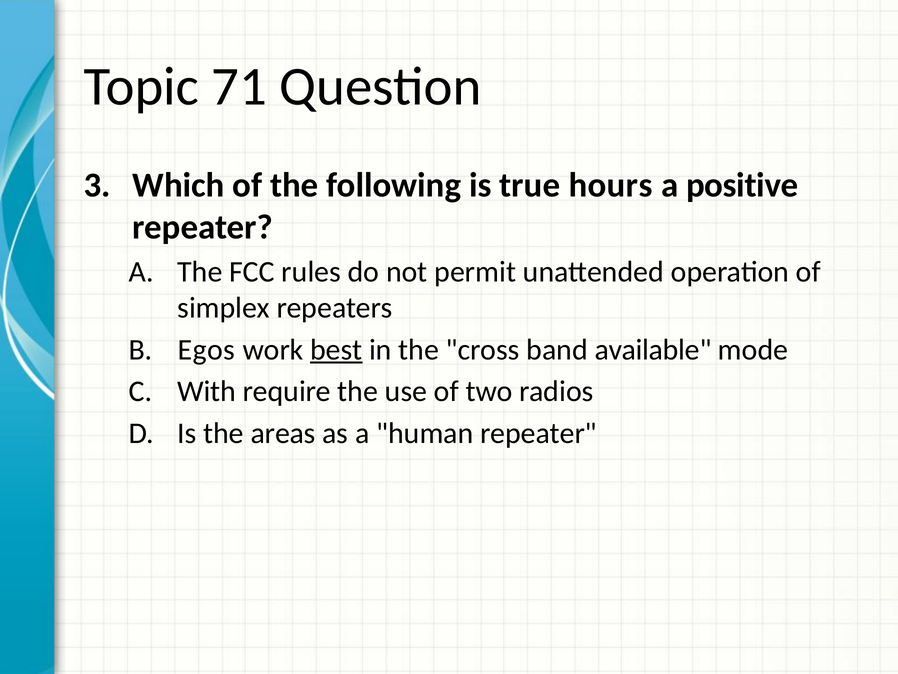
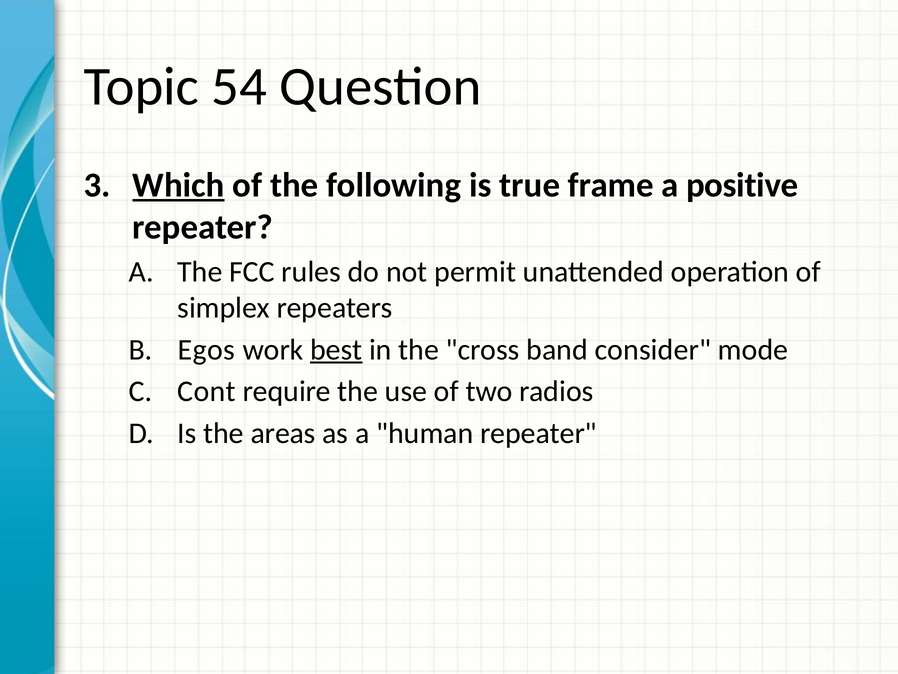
71: 71 -> 54 (239, 86)
Which underline: none -> present (179, 185)
hours: hours -> frame (611, 185)
available: available -> consider (653, 349)
With: With -> Cont (206, 391)
